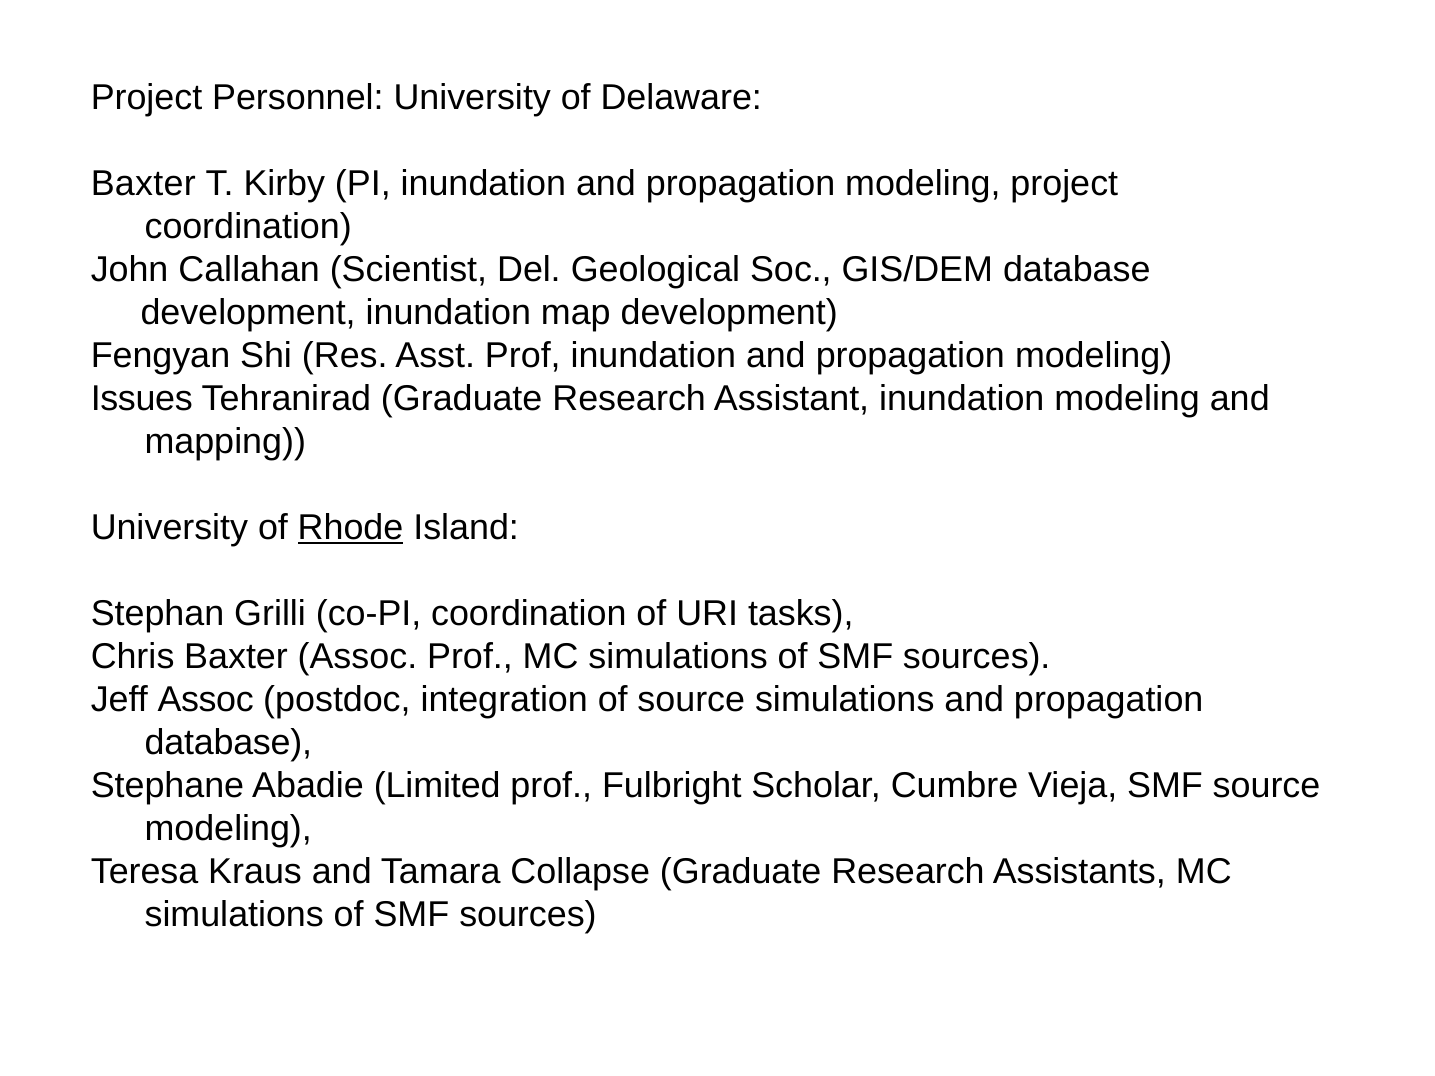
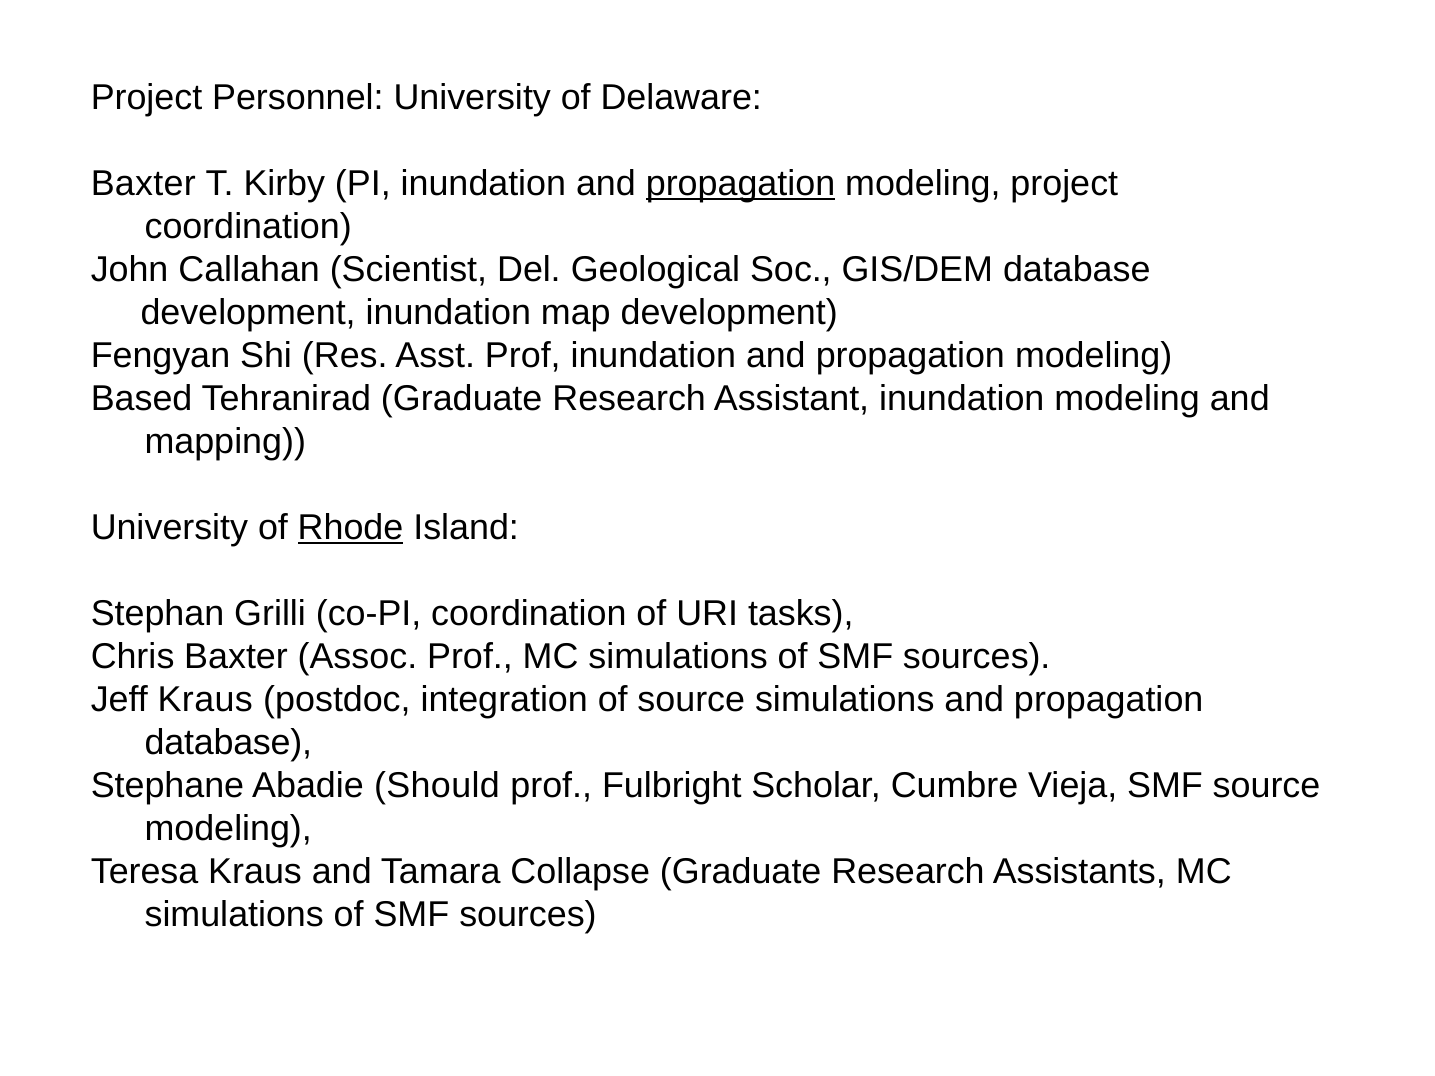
propagation underline: none -> present (741, 183)
Issues: Issues -> Based (142, 399)
Jeff Assoc: Assoc -> Kraus (205, 700)
Limited: Limited -> Should (437, 786)
